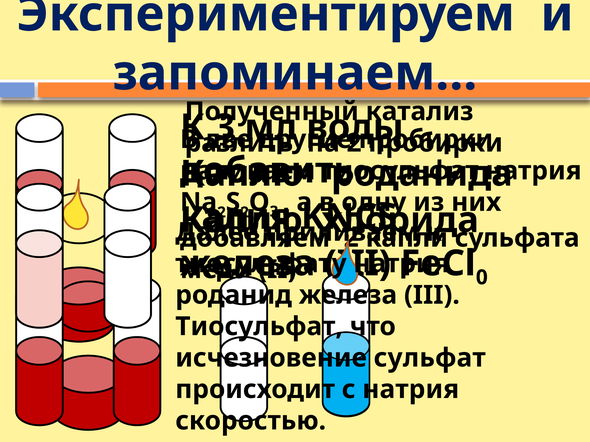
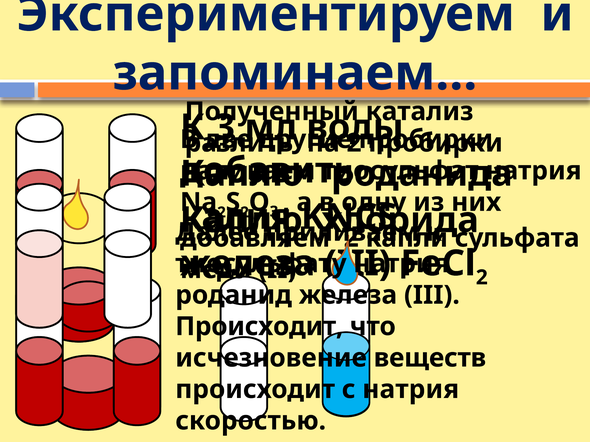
0: 0 -> 2 (482, 278)
Тиосульфат: Тиосульфат -> Происходит (259, 327)
сульфат: сульфат -> веществ (430, 358)
